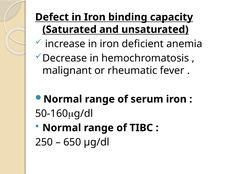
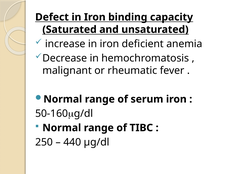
650: 650 -> 440 (72, 142)
